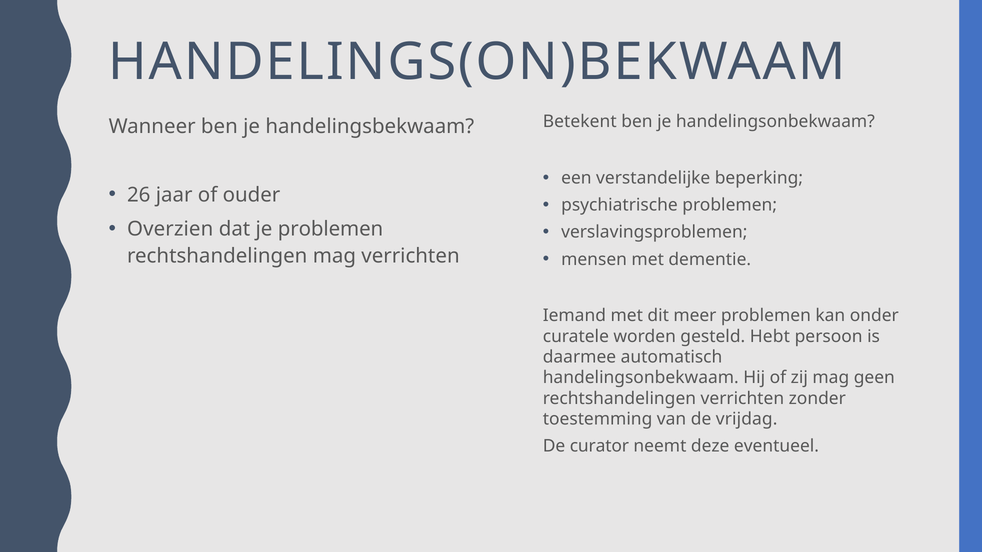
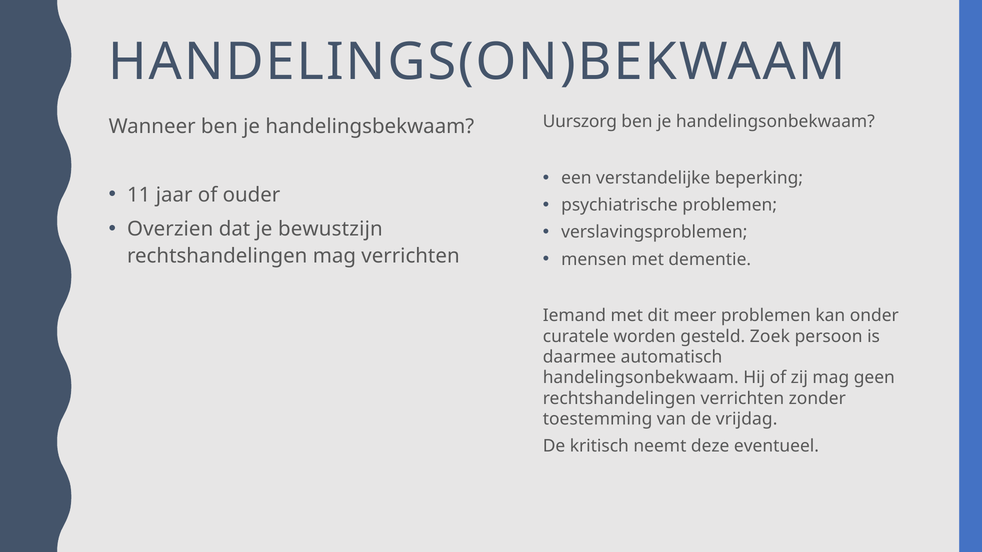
Betekent: Betekent -> Uurszorg (580, 122)
26: 26 -> 11 (139, 195)
je problemen: problemen -> bewustzijn (330, 229)
Hebt: Hebt -> Zoek (770, 337)
curator: curator -> kritisch (599, 446)
